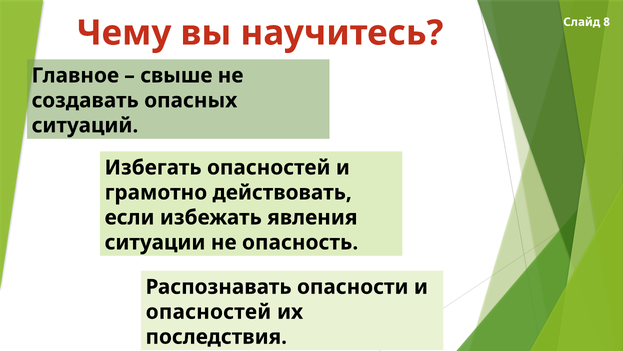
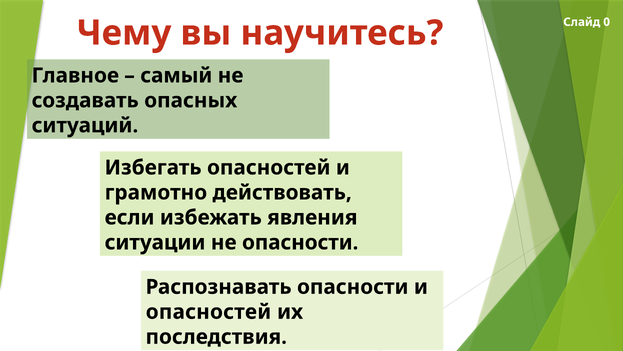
8: 8 -> 0 (607, 22)
свыше: свыше -> самый (176, 75)
не опасность: опасность -> опасности (300, 242)
